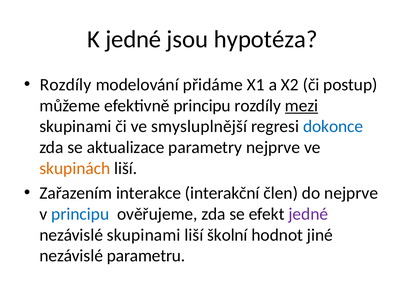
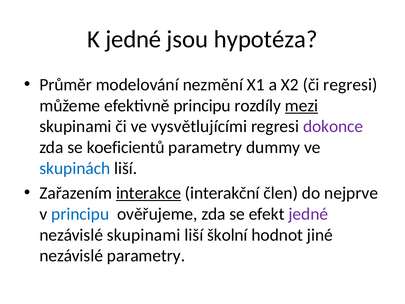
Rozdíly: Rozdíly -> Průměr (66, 85)
přidáme: přidáme -> nezmění (213, 85)
či postup: postup -> regresi (350, 85)
smysluplnější: smysluplnější -> vysvětlujícími (199, 126)
dokonce colour: blue -> purple (333, 126)
aktualizace: aktualizace -> koeficientů (126, 147)
parametry nejprve: nejprve -> dummy (273, 147)
skupinách colour: orange -> blue (75, 168)
interakce underline: none -> present (149, 193)
nezávislé parametru: parametru -> parametry (146, 256)
